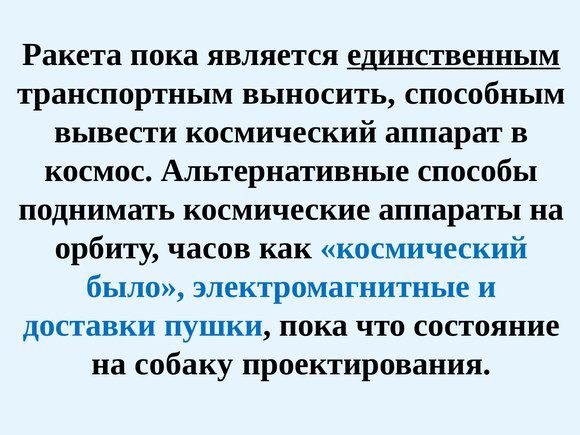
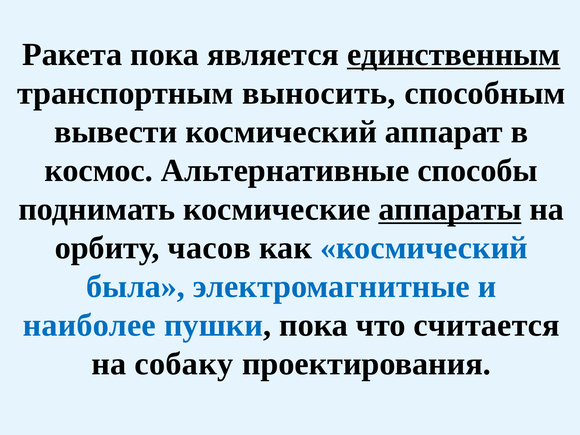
аппараты underline: none -> present (450, 209)
было: было -> была (136, 287)
доставки: доставки -> наиболее (89, 325)
состояние: состояние -> считается (487, 325)
